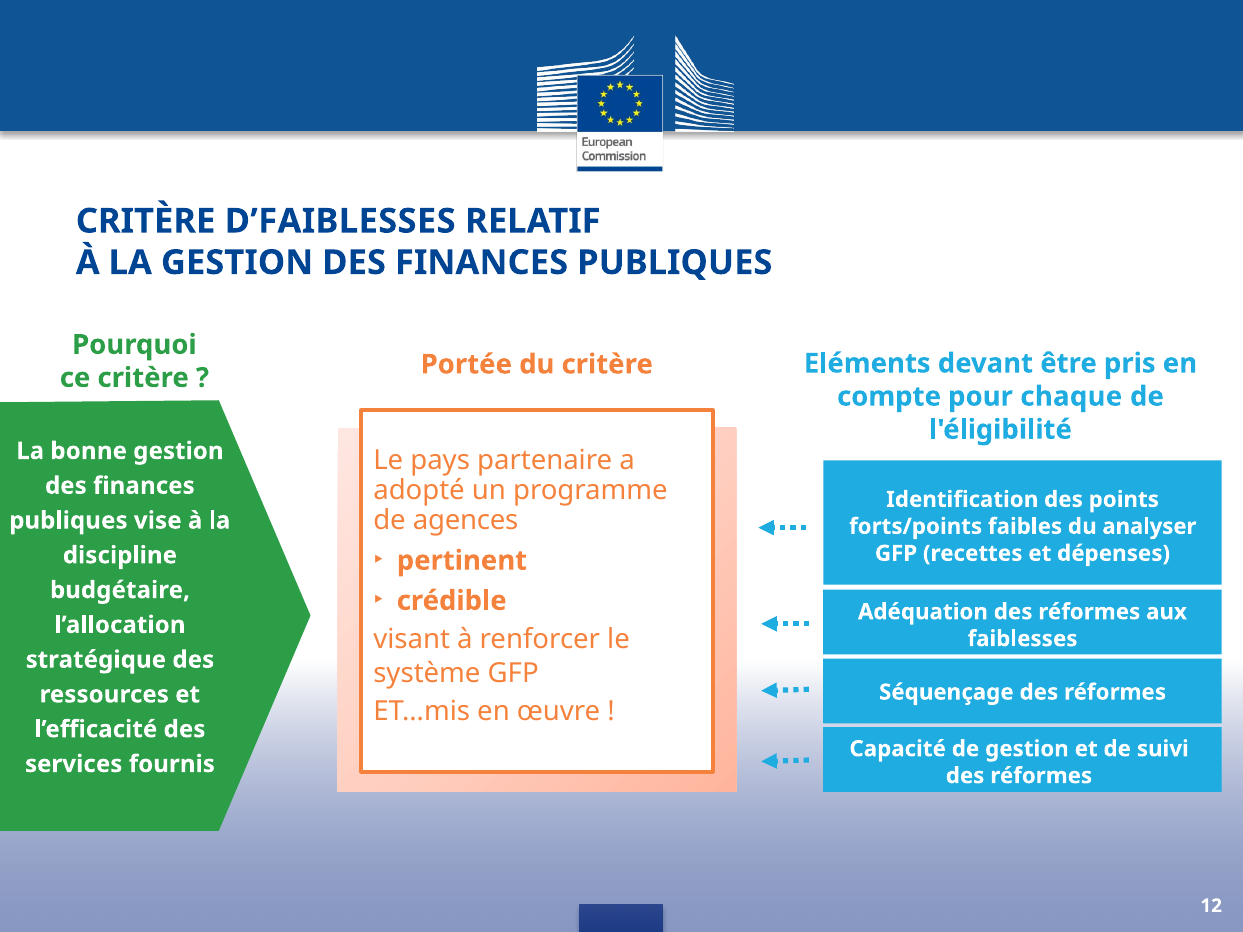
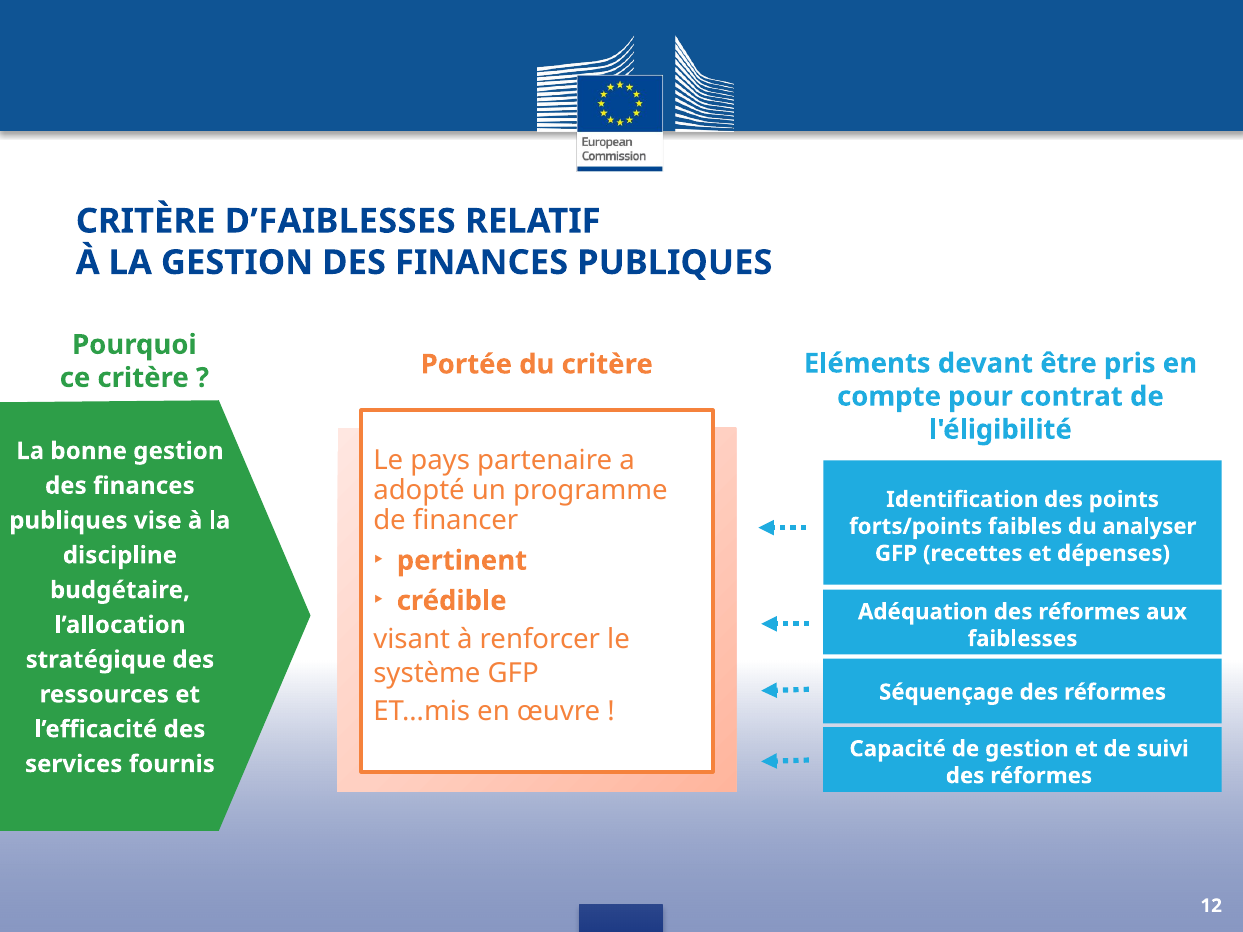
chaque: chaque -> contrat (1071, 397)
agences: agences -> financer (466, 521)
